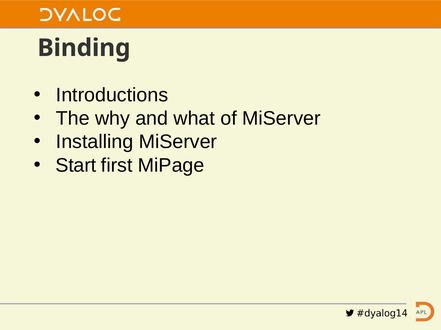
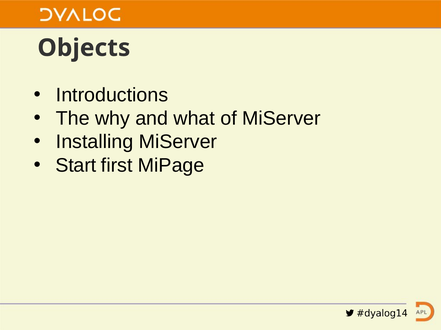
Binding: Binding -> Objects (84, 48)
